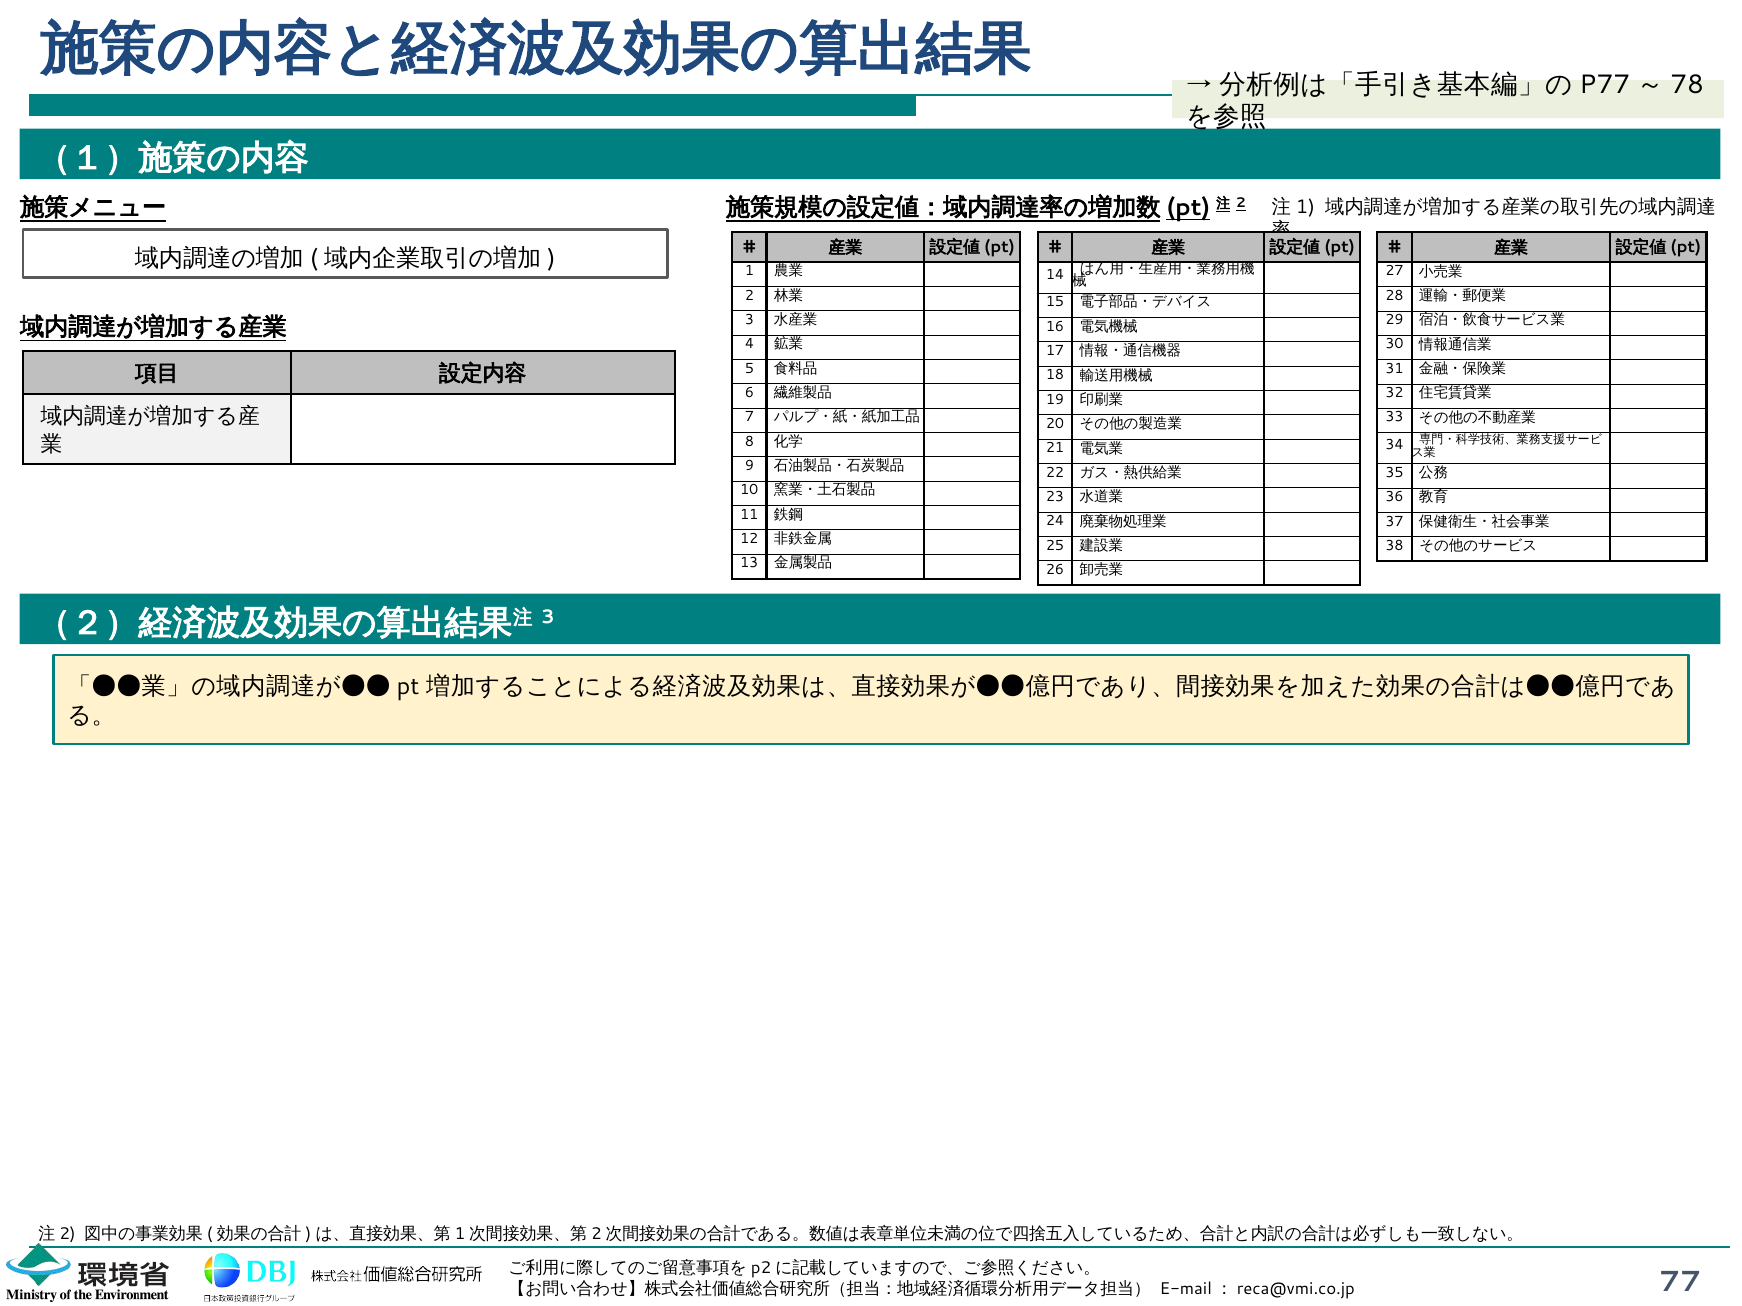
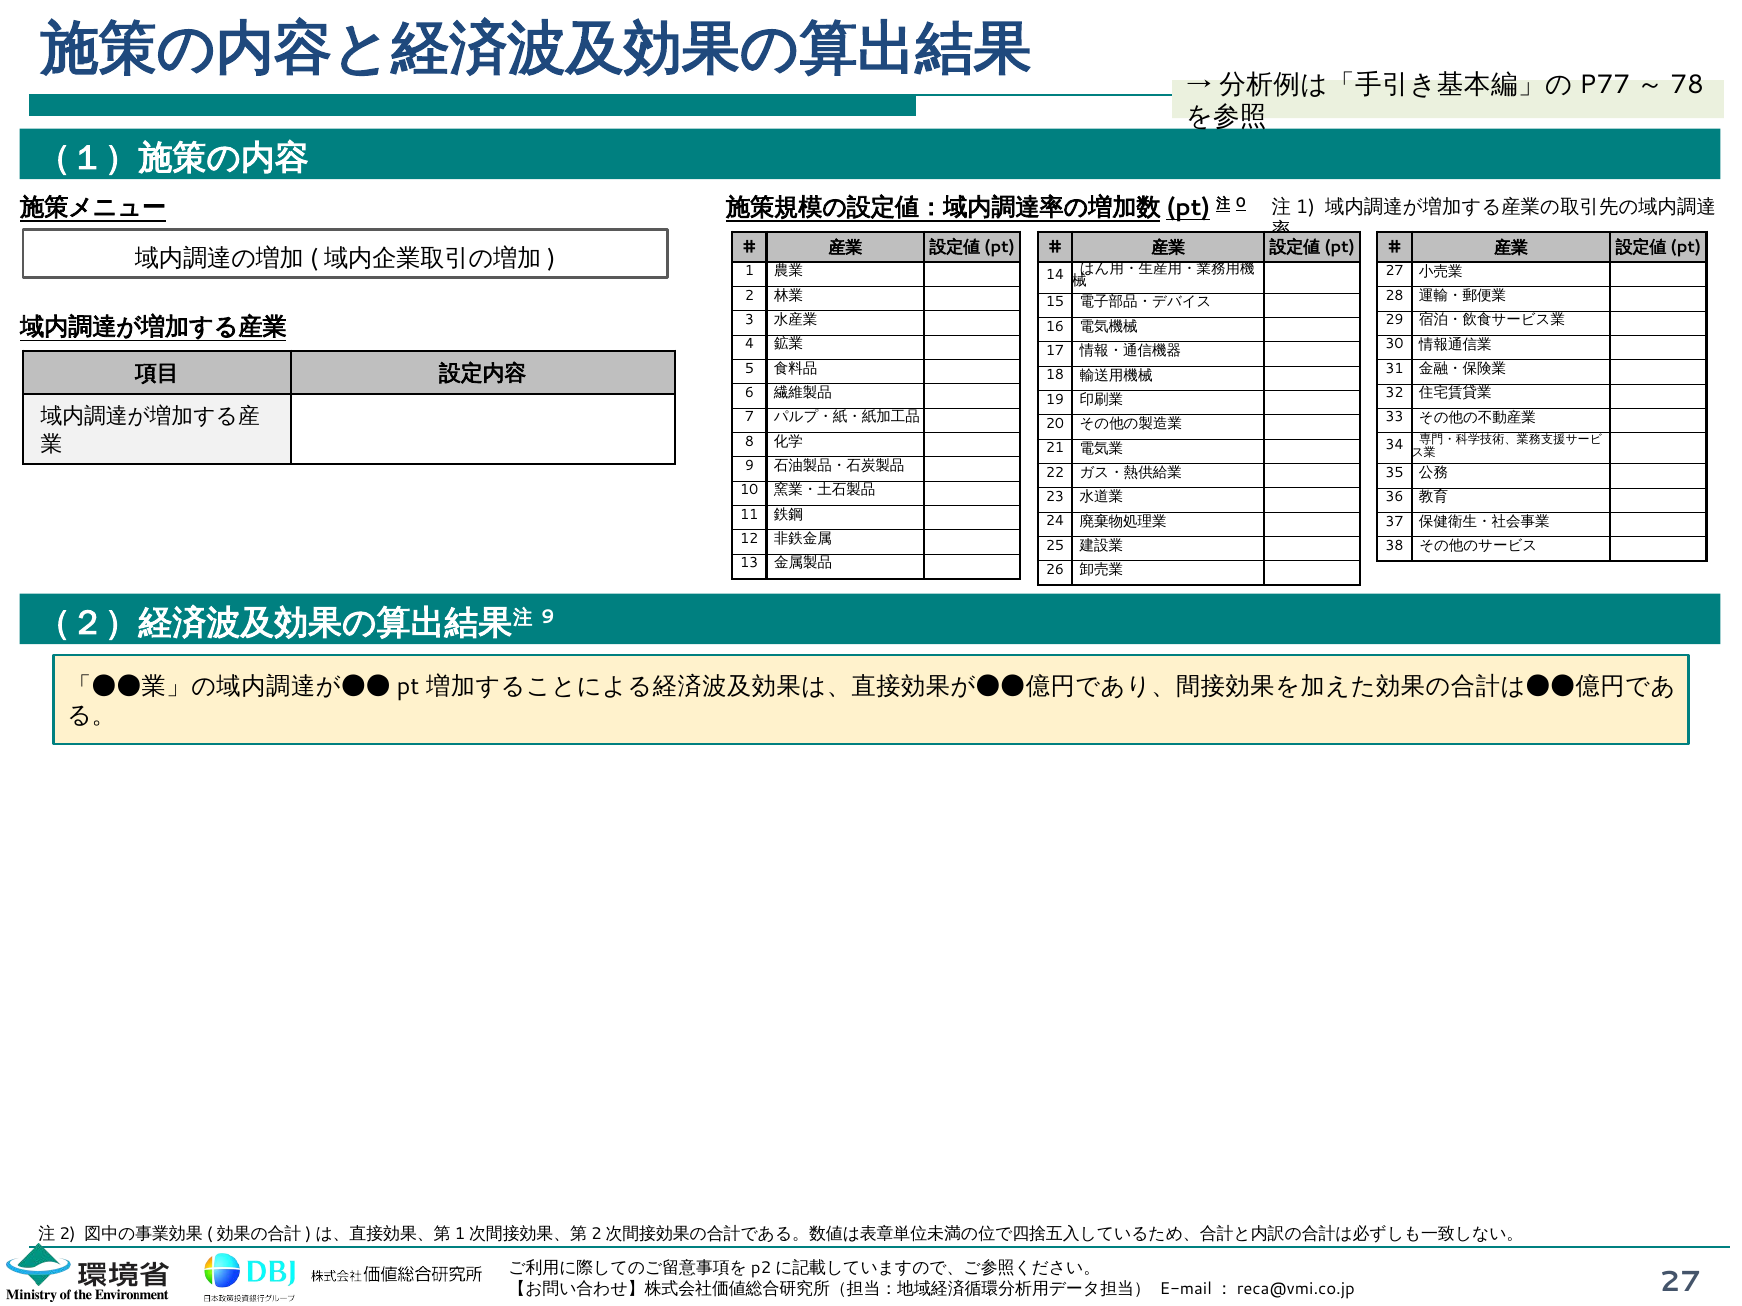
2: 2 -> 0 (1241, 203)
3: 3 -> 9 (548, 617)
77: 77 -> 27 (1680, 1282)
